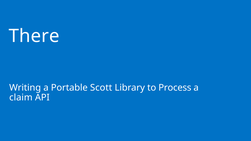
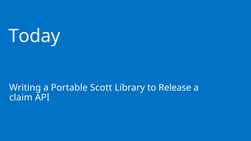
There: There -> Today (34, 36)
Process: Process -> Release (175, 88)
